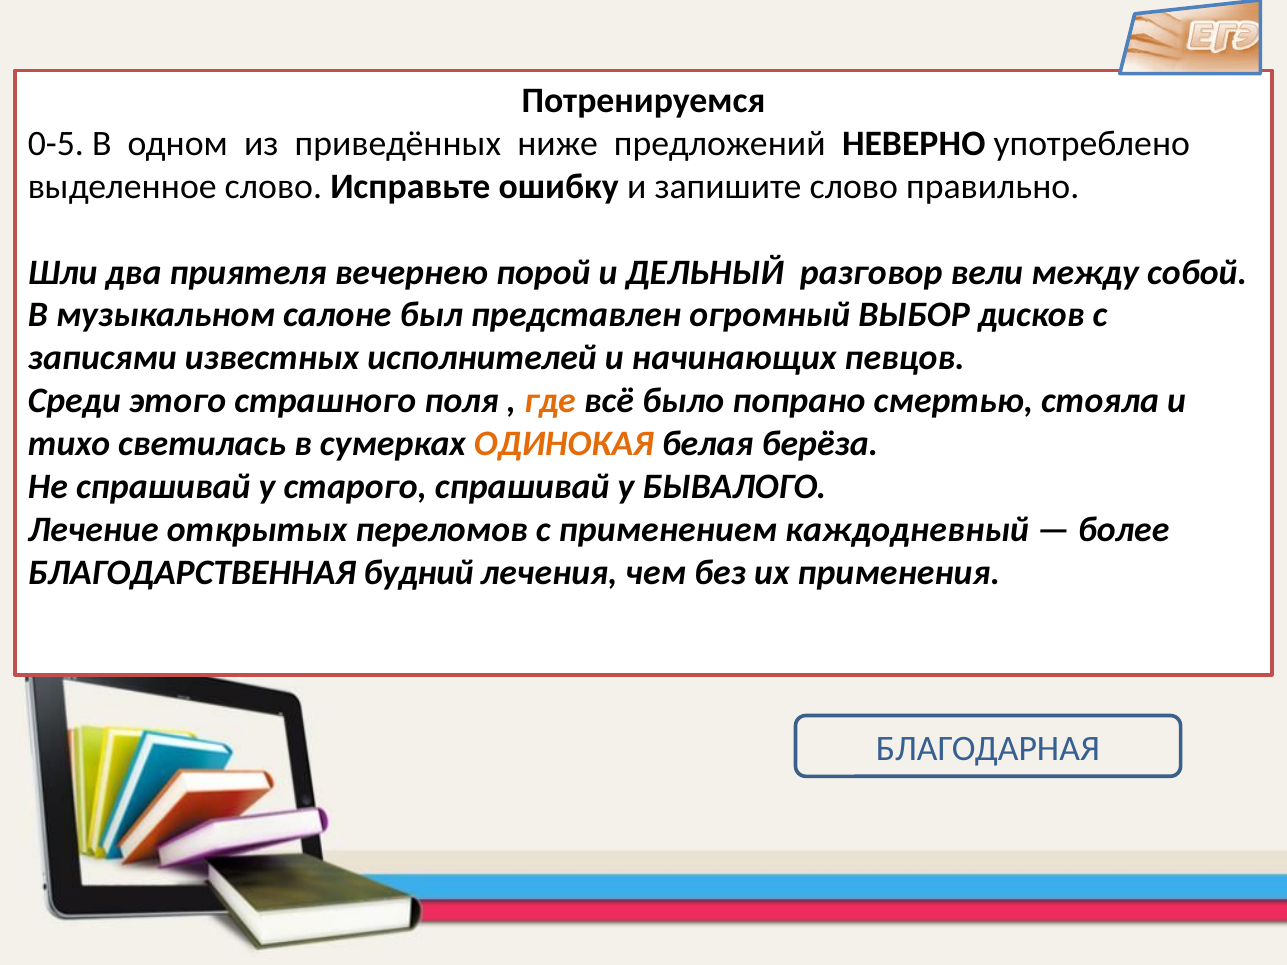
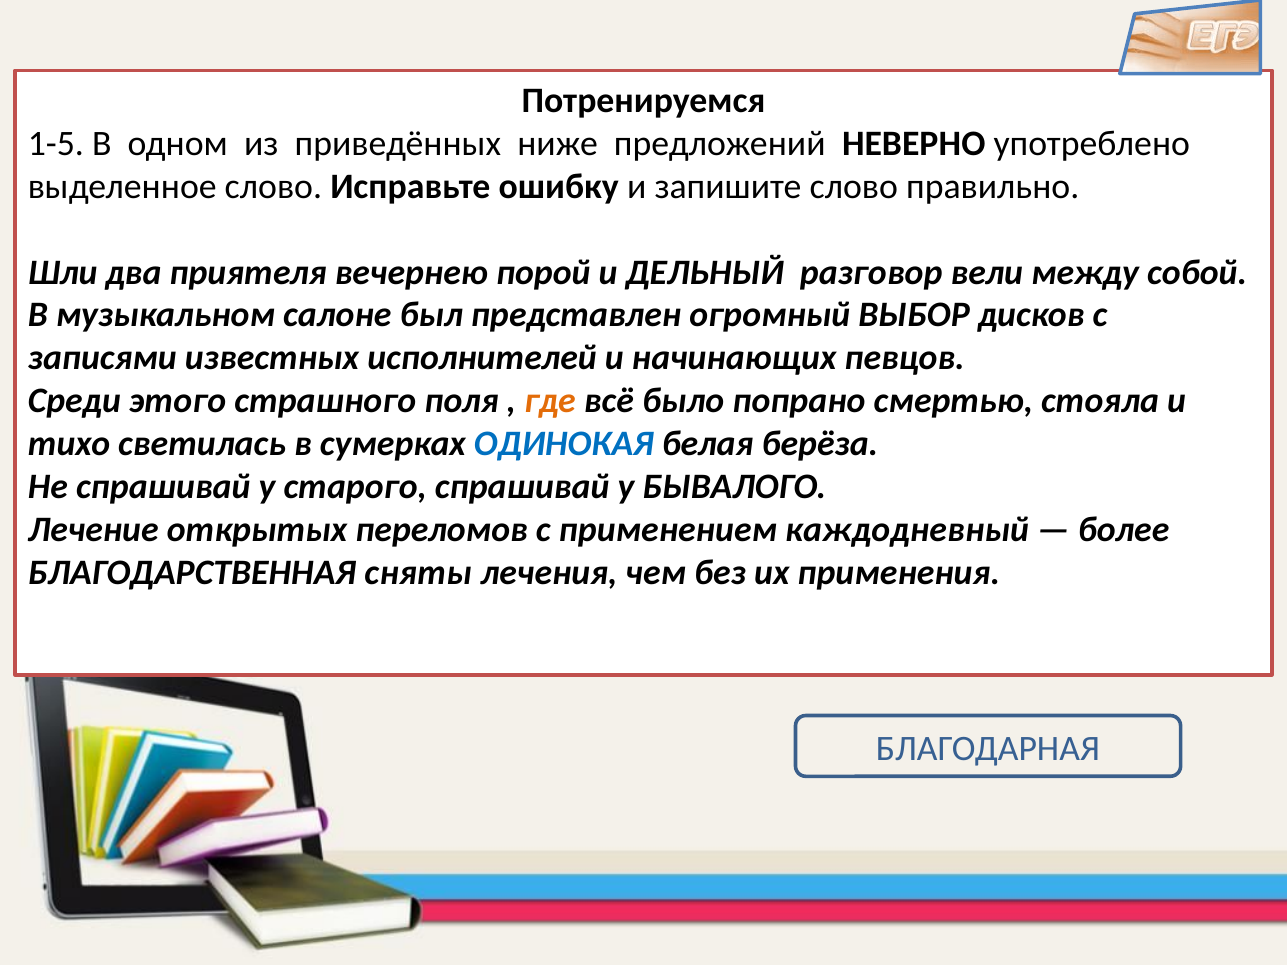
0-5: 0-5 -> 1-5 (56, 144)
ОДИНОКАЯ colour: orange -> blue (564, 444)
будний: будний -> сняты (418, 573)
